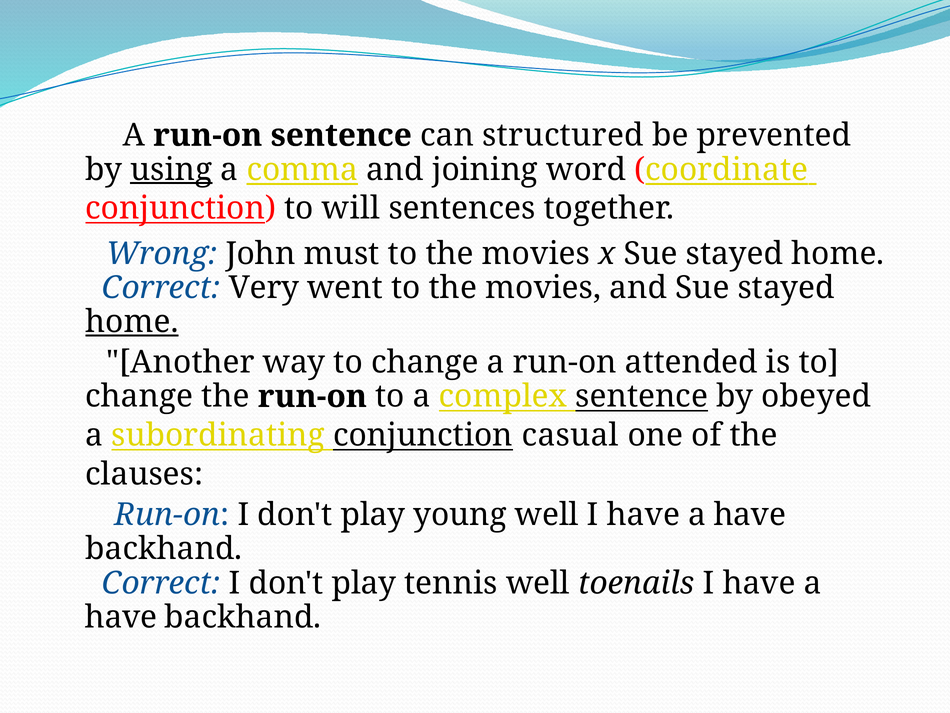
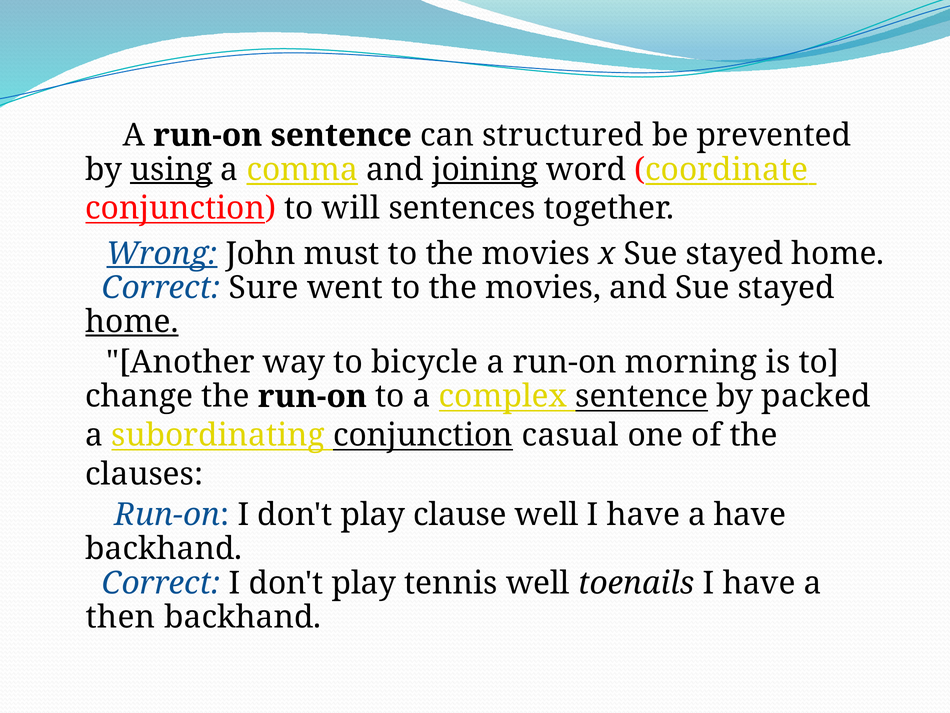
joining underline: none -> present (485, 169)
Wrong underline: none -> present (162, 253)
Very: Very -> Sure (264, 288)
way to change: change -> bicycle (425, 362)
attended: attended -> morning (691, 362)
obeyed: obeyed -> packed (816, 396)
young: young -> clause (460, 514)
have: have -> then (121, 617)
